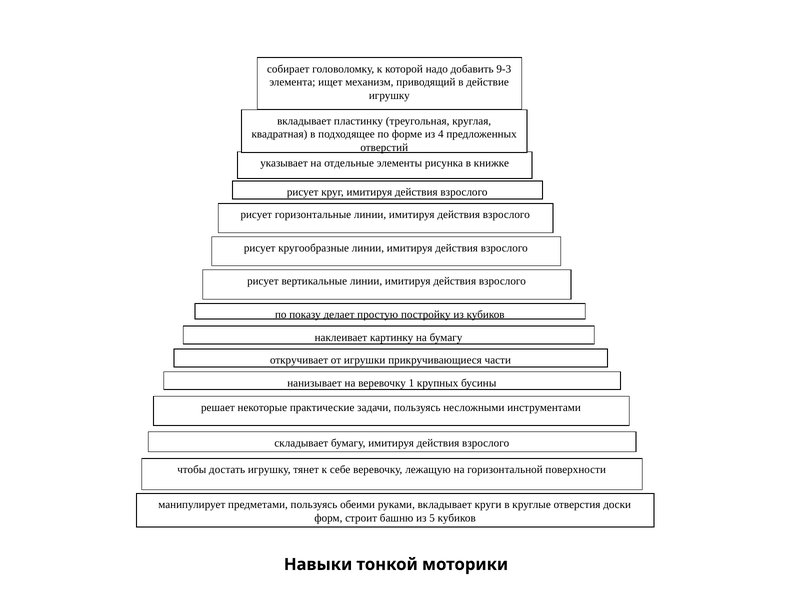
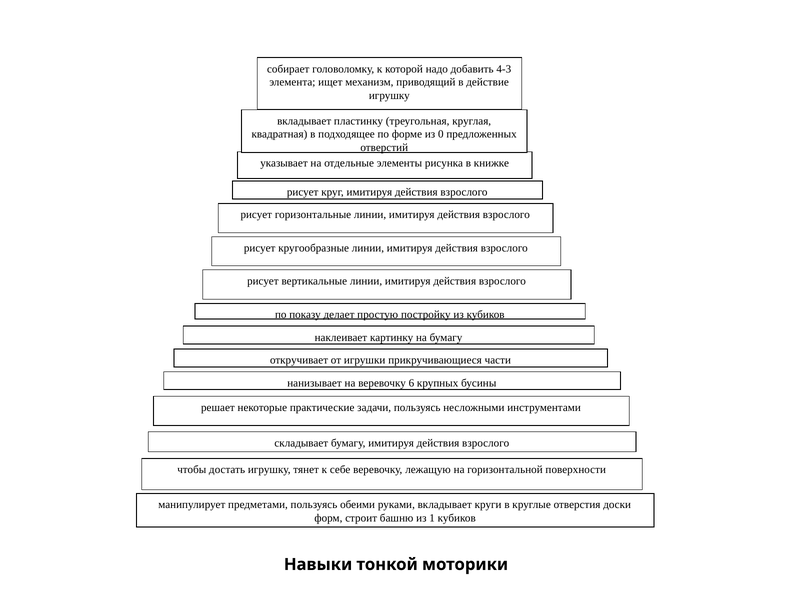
9-3: 9-3 -> 4-3 (504, 69)
4: 4 -> 0 (441, 134)
1: 1 -> 6 (411, 383)
5: 5 -> 1 (432, 518)
